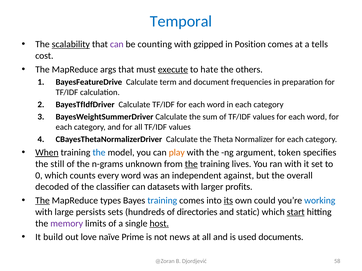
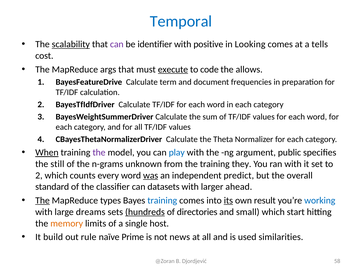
counting: counting -> identifier (155, 44)
gzipped: gzipped -> positive (208, 44)
Position: Position -> Looking (250, 44)
hate: hate -> code (209, 70)
others: others -> allows (249, 70)
the colour: blue -> purple (99, 153)
play colour: orange -> blue (177, 153)
token: token -> public (289, 153)
the underline: present -> none (191, 164)
lives: lives -> they (242, 164)
0: 0 -> 2 (39, 176)
was underline: none -> present (151, 176)
against: against -> predict (239, 176)
decoded: decoded -> standard (52, 187)
profits: profits -> ahead (239, 187)
could: could -> result (265, 201)
persists: persists -> dreams (91, 212)
hundreds underline: none -> present (145, 212)
static: static -> small (248, 212)
start underline: present -> none (296, 212)
memory colour: purple -> orange (67, 224)
host underline: present -> none (159, 224)
love: love -> rule (89, 237)
documents: documents -> similarities (281, 237)
